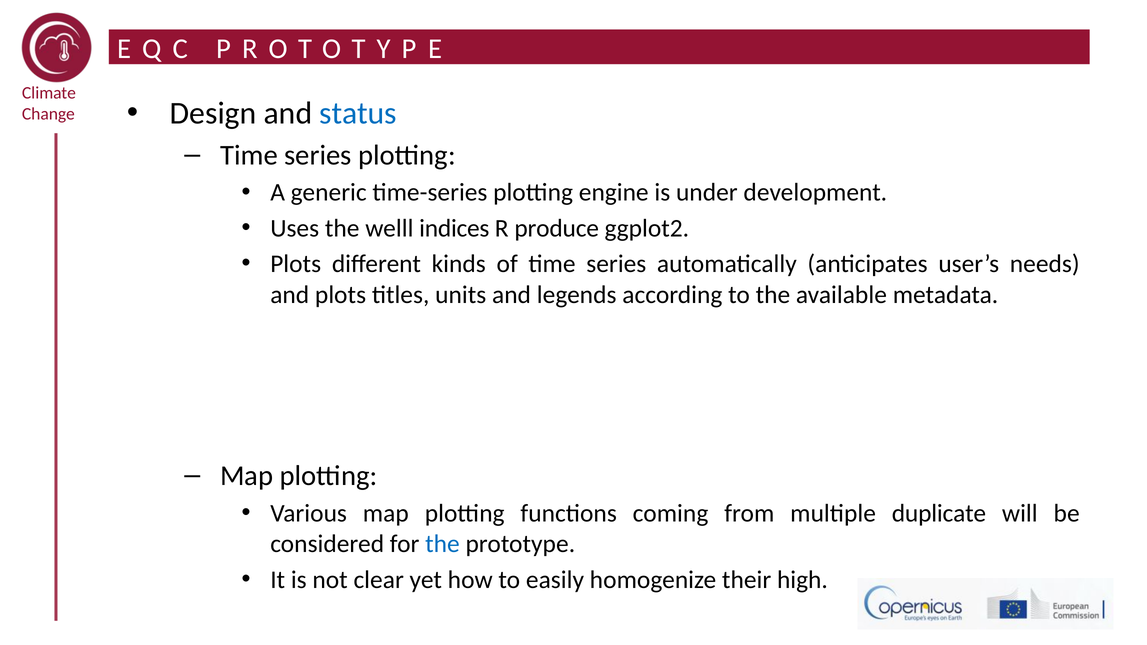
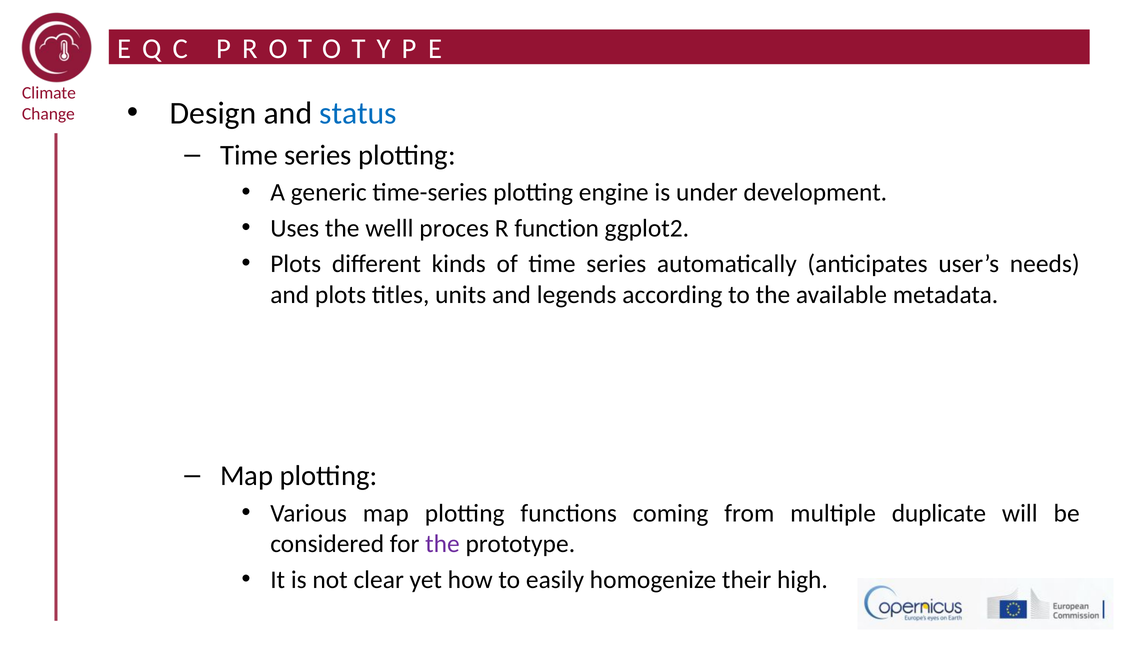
indices: indices -> proces (454, 228)
produce: produce -> function (557, 228)
the colour: blue -> purple (442, 544)
